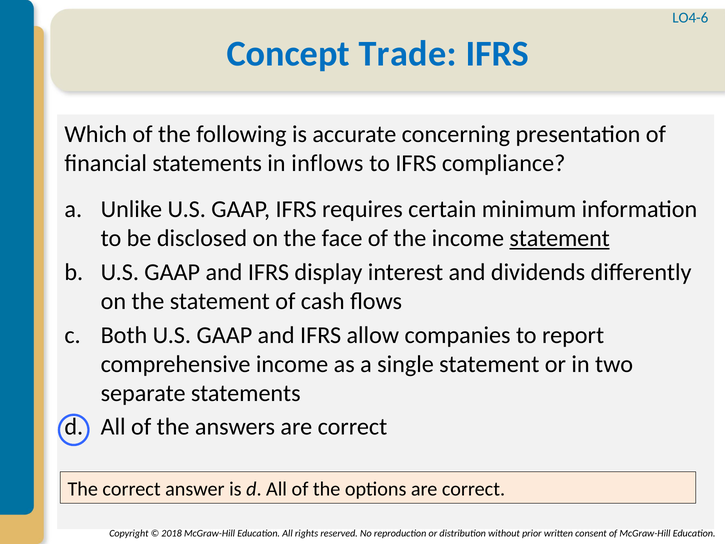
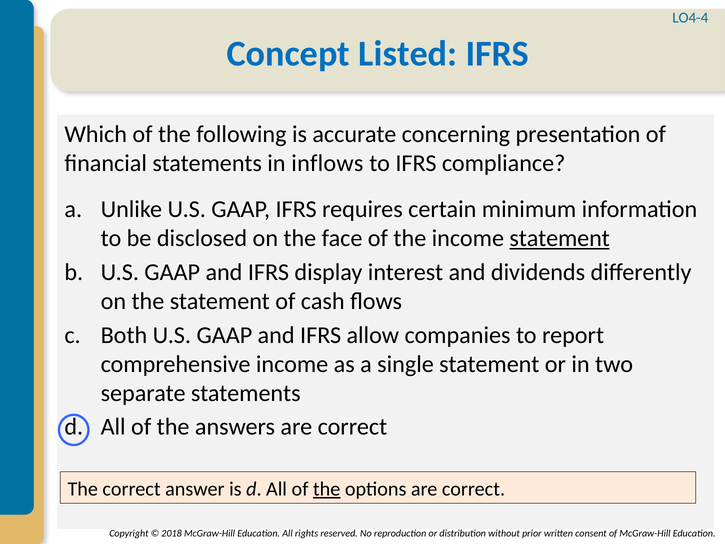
LO4-6: LO4-6 -> LO4-4 (690, 18)
Trade: Trade -> Listed (408, 54)
the underline: none -> present (327, 489)
